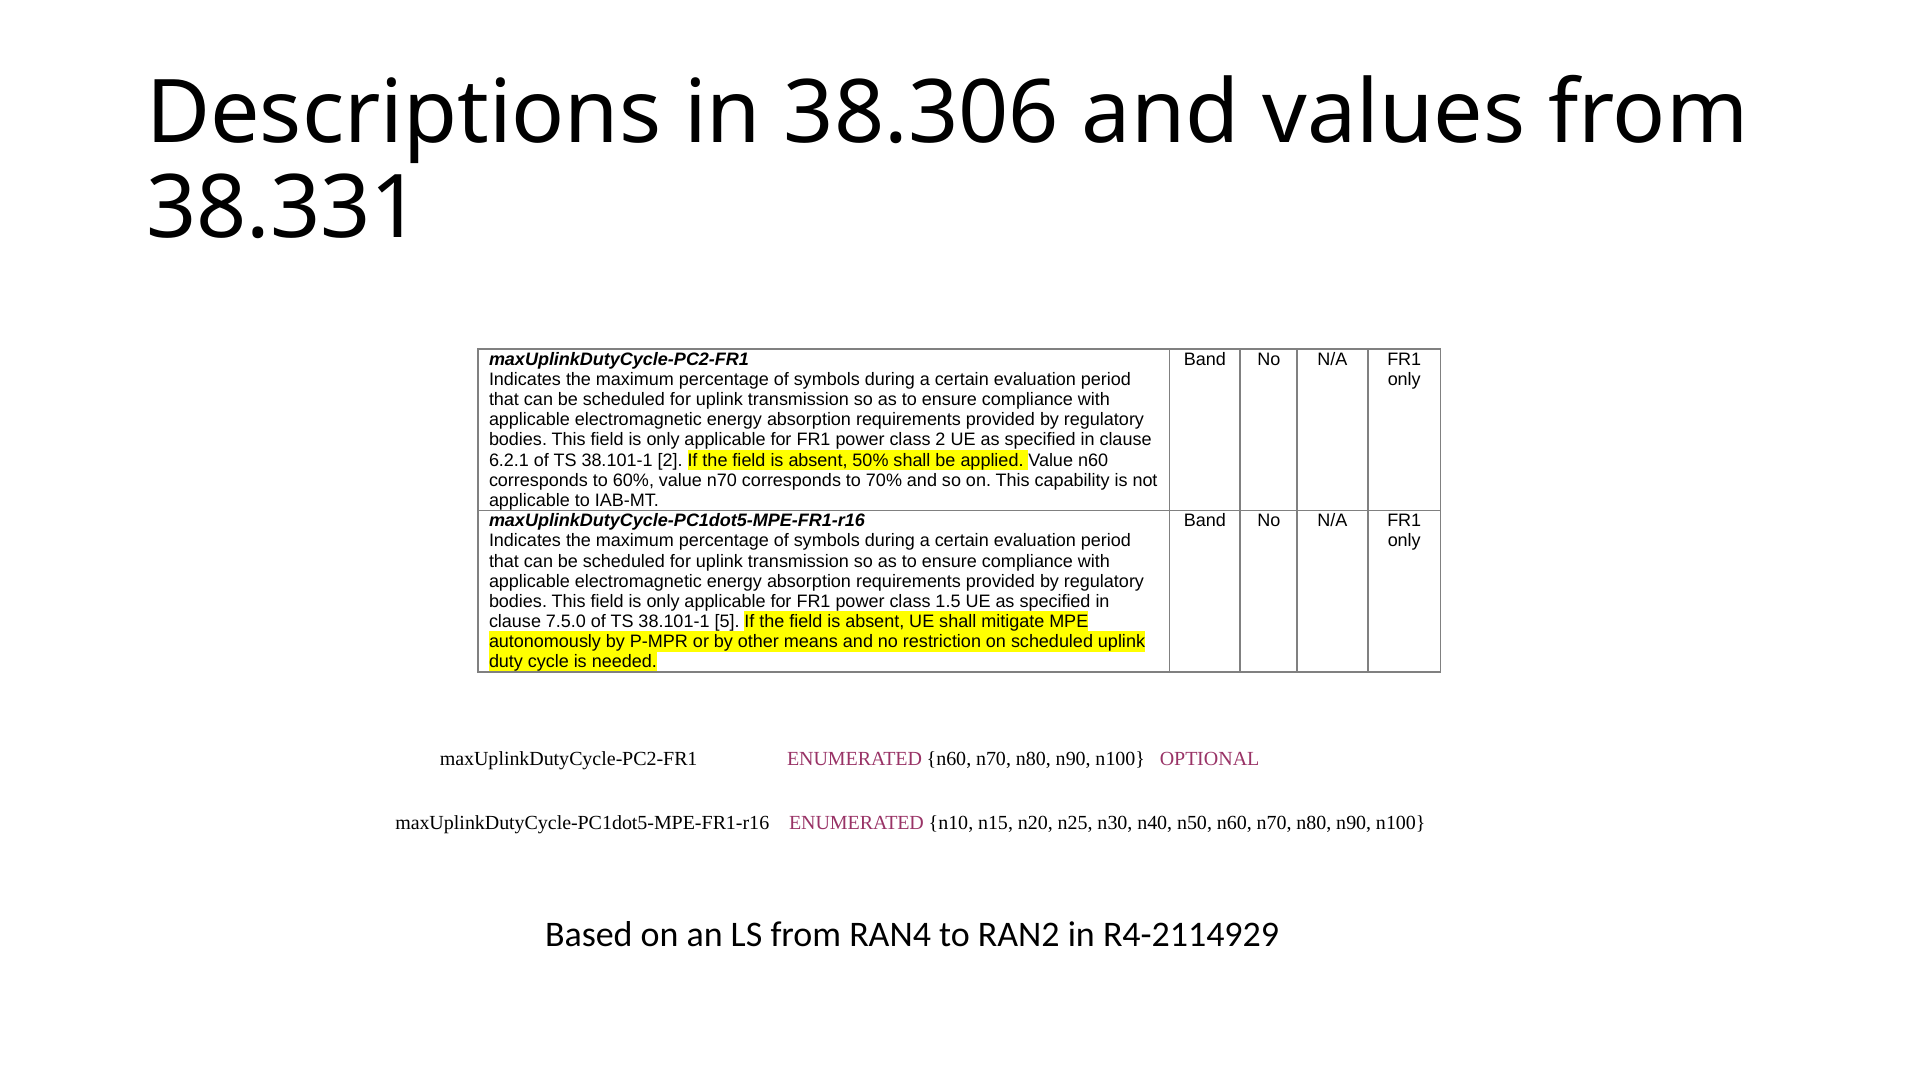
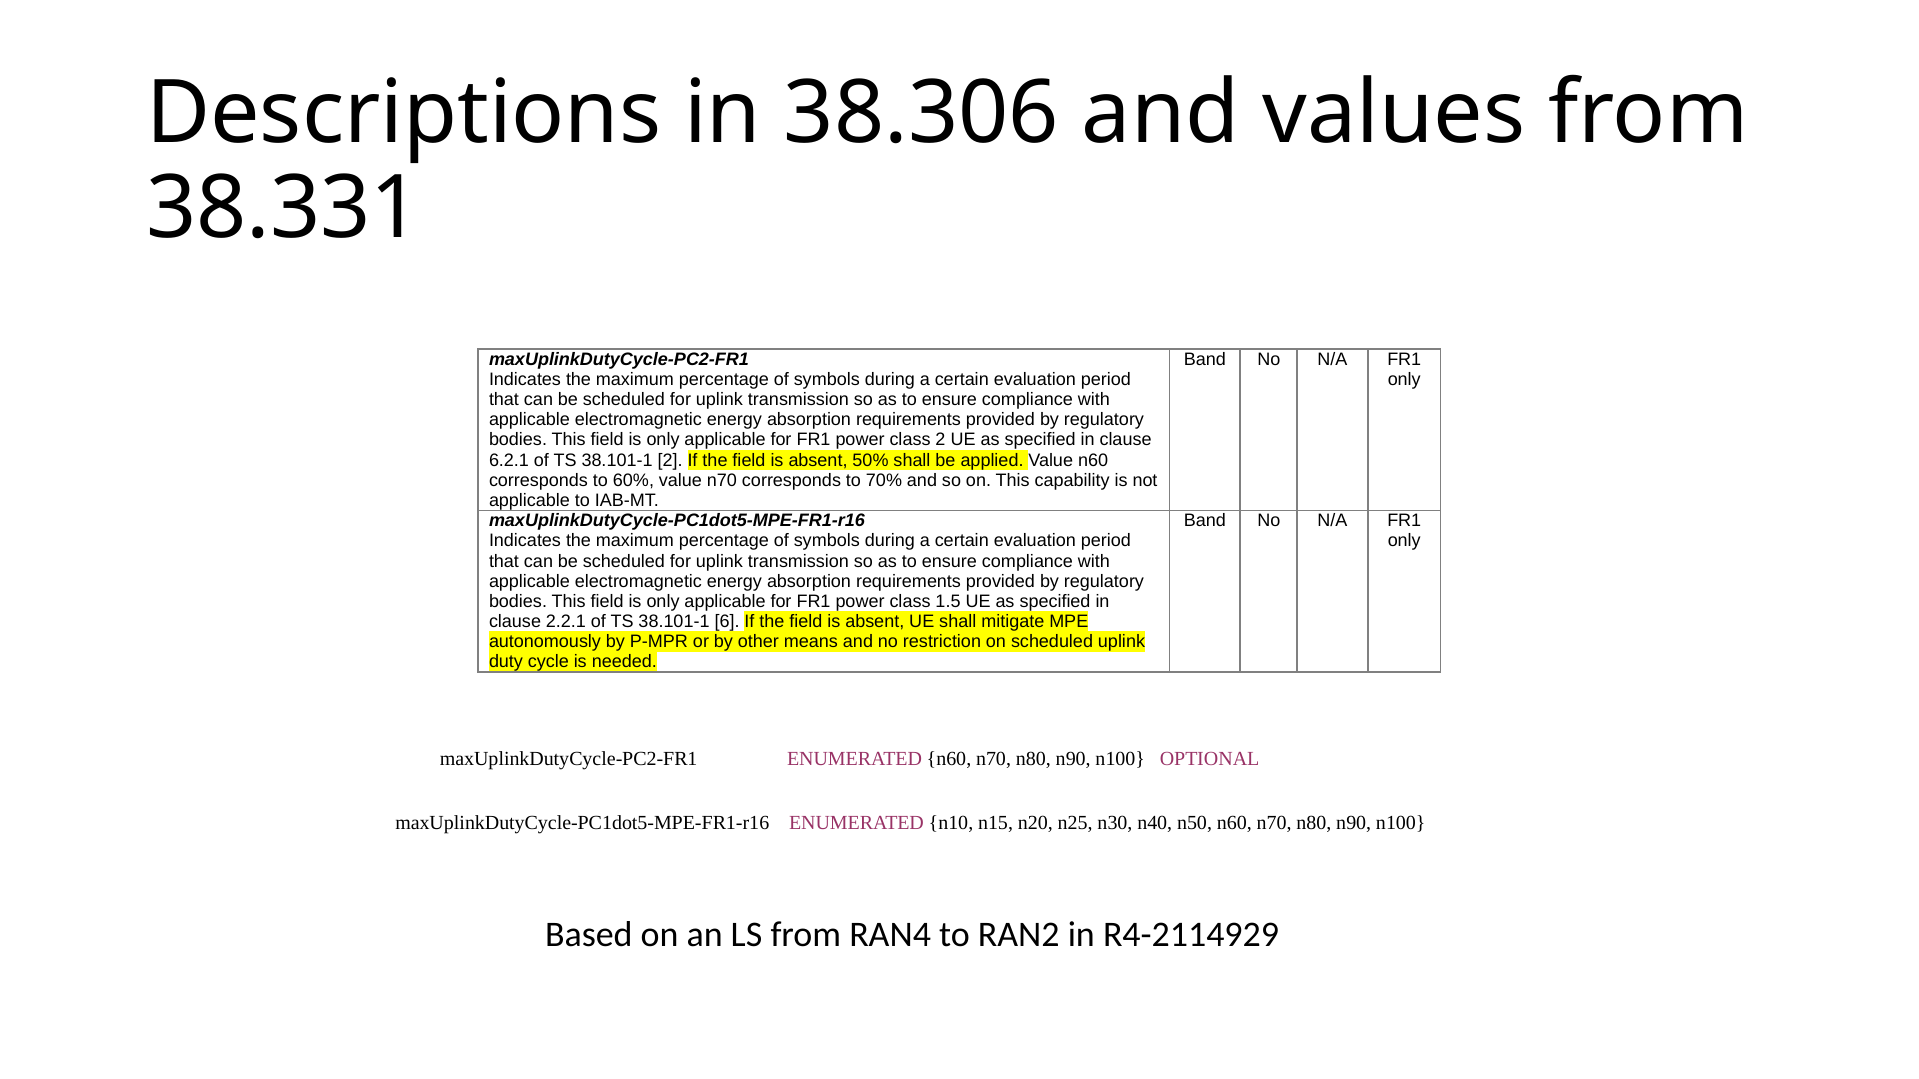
7.5.0: 7.5.0 -> 2.2.1 (566, 622)
5: 5 -> 6 (727, 622)
